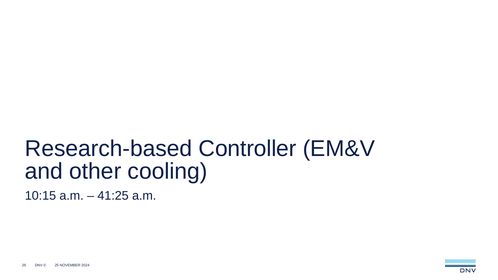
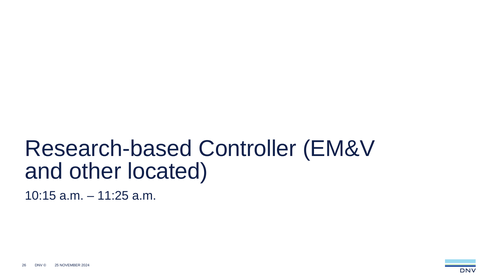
cooling: cooling -> located (168, 171)
41:25: 41:25 -> 11:25 (113, 196)
